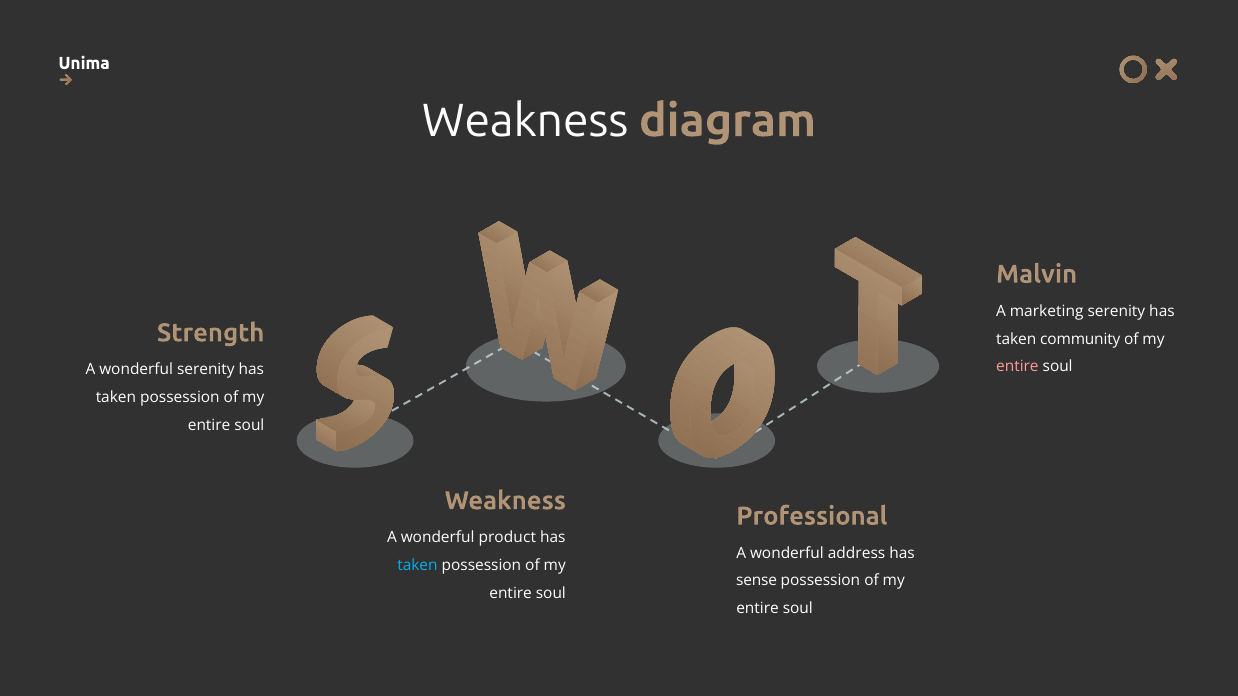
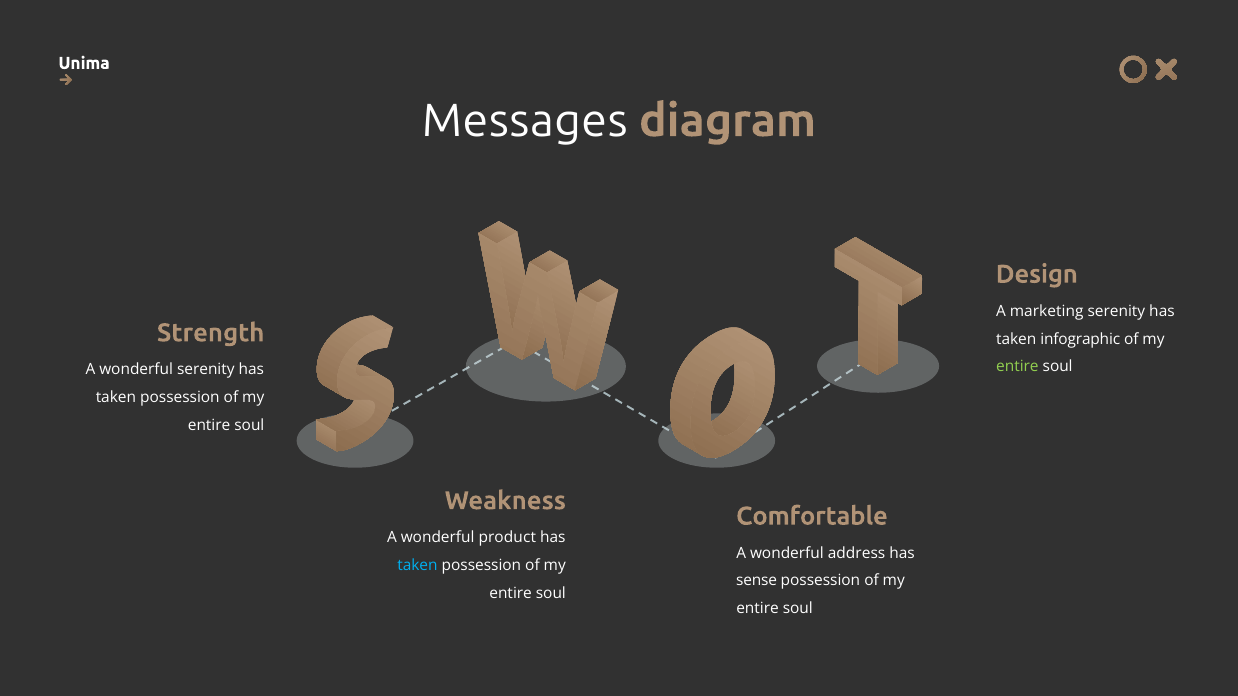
Weakness: Weakness -> Messages (525, 121)
Malvin: Malvin -> Design (1037, 274)
community: community -> infographic (1080, 339)
entire colour: pink -> light green (1017, 367)
Professional: Professional -> Comfortable (812, 516)
